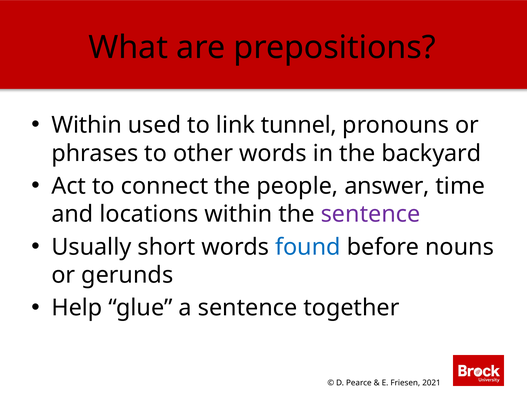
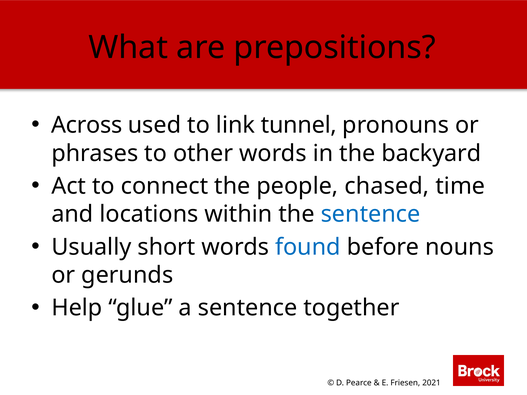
Within: Within -> Across (87, 125)
answer: answer -> chased (387, 186)
sentence colour: purple -> blue (371, 214)
